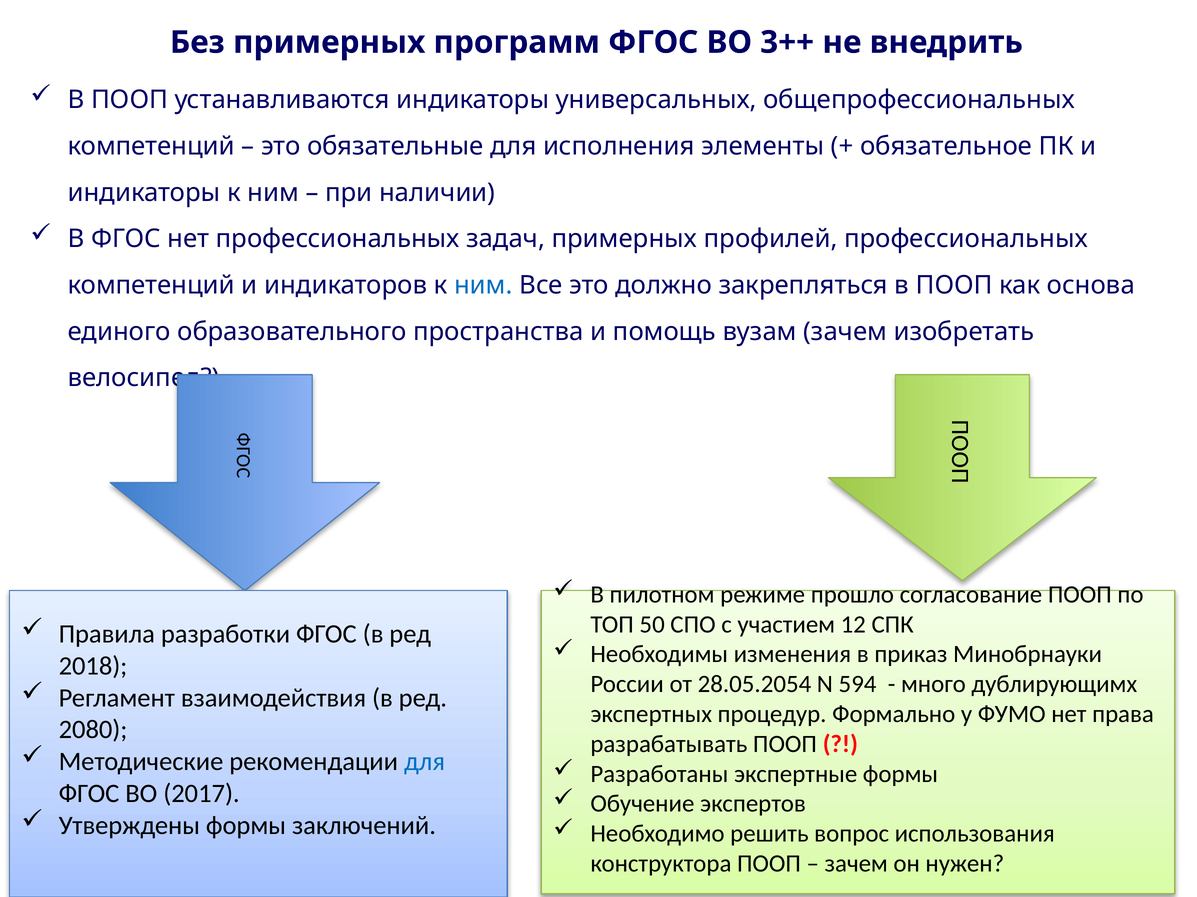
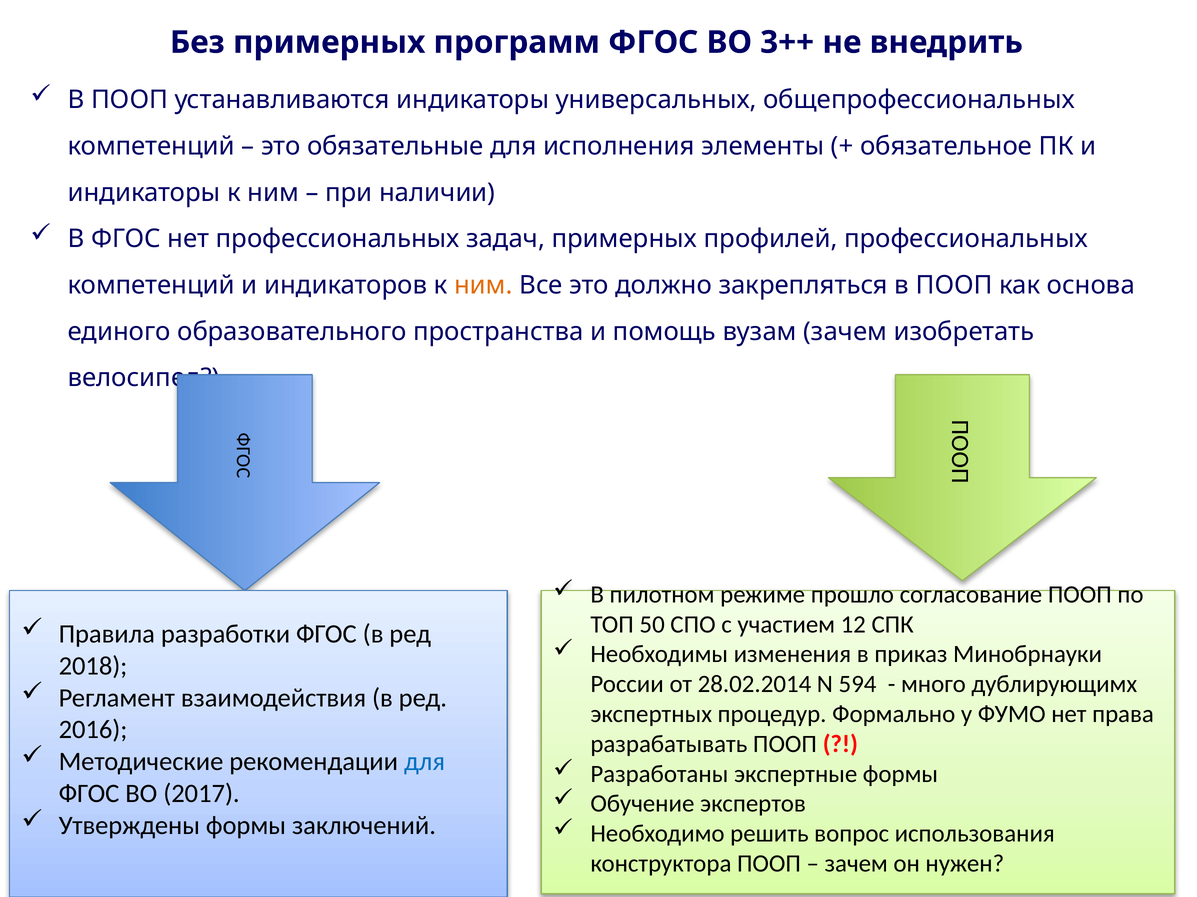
ним colour: blue -> orange (483, 286)
28.05.2054: 28.05.2054 -> 28.02.2014 (754, 685)
2080: 2080 -> 2016 (93, 730)
